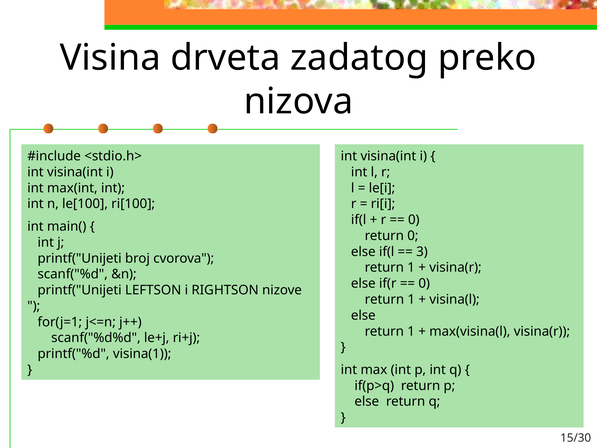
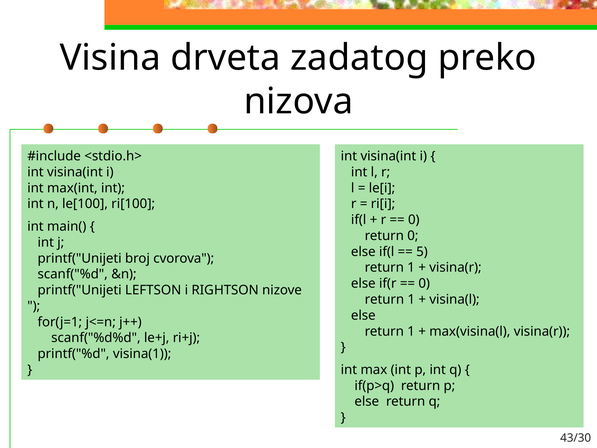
3: 3 -> 5 (422, 252)
15/30: 15/30 -> 43/30 (576, 438)
